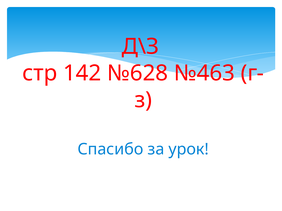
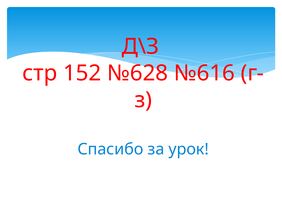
142: 142 -> 152 (82, 73)
№463: №463 -> №616 (204, 73)
